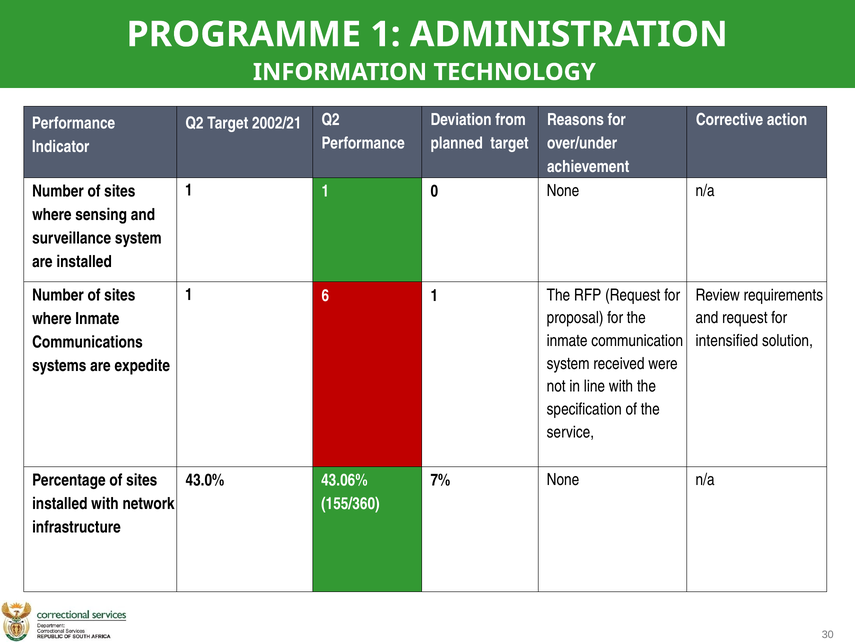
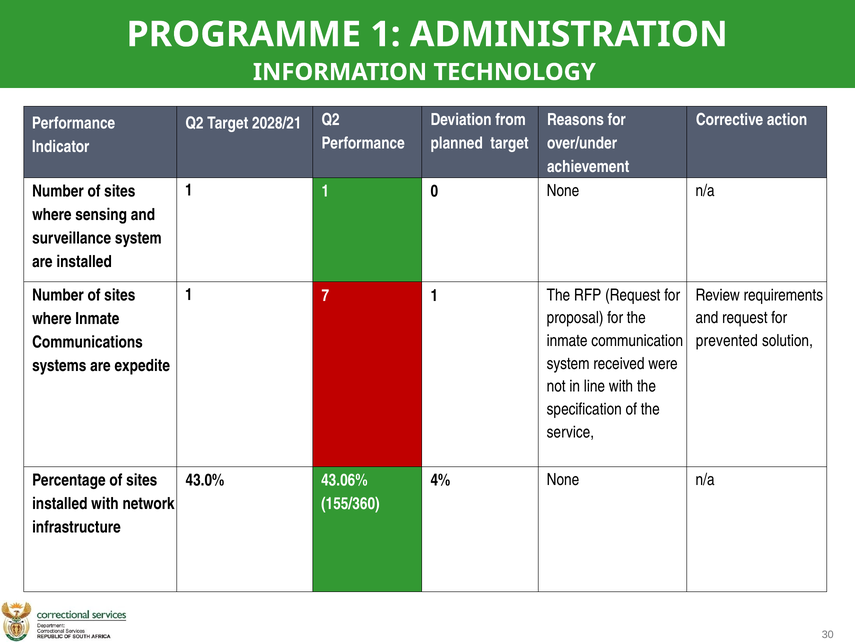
2002/21: 2002/21 -> 2028/21 (277, 123)
6: 6 -> 7 (325, 295)
intensified: intensified -> prevented (727, 340)
7%: 7% -> 4% (440, 480)
